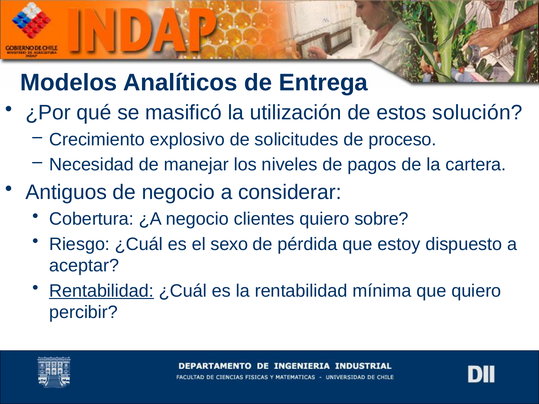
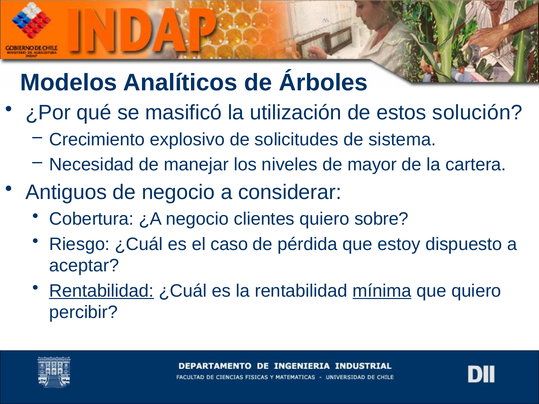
Entrega: Entrega -> Árboles (323, 83)
proceso: proceso -> sistema (402, 139)
pagos: pagos -> mayor (372, 165)
sexo: sexo -> caso (229, 244)
mínima underline: none -> present (382, 291)
